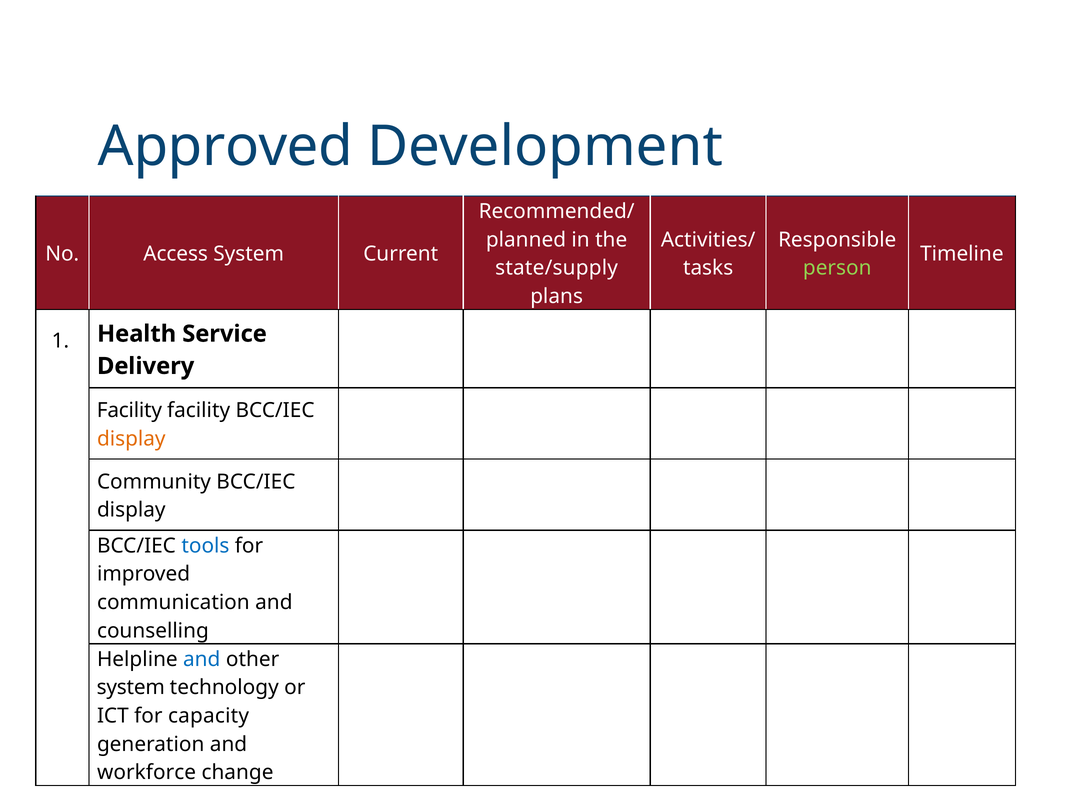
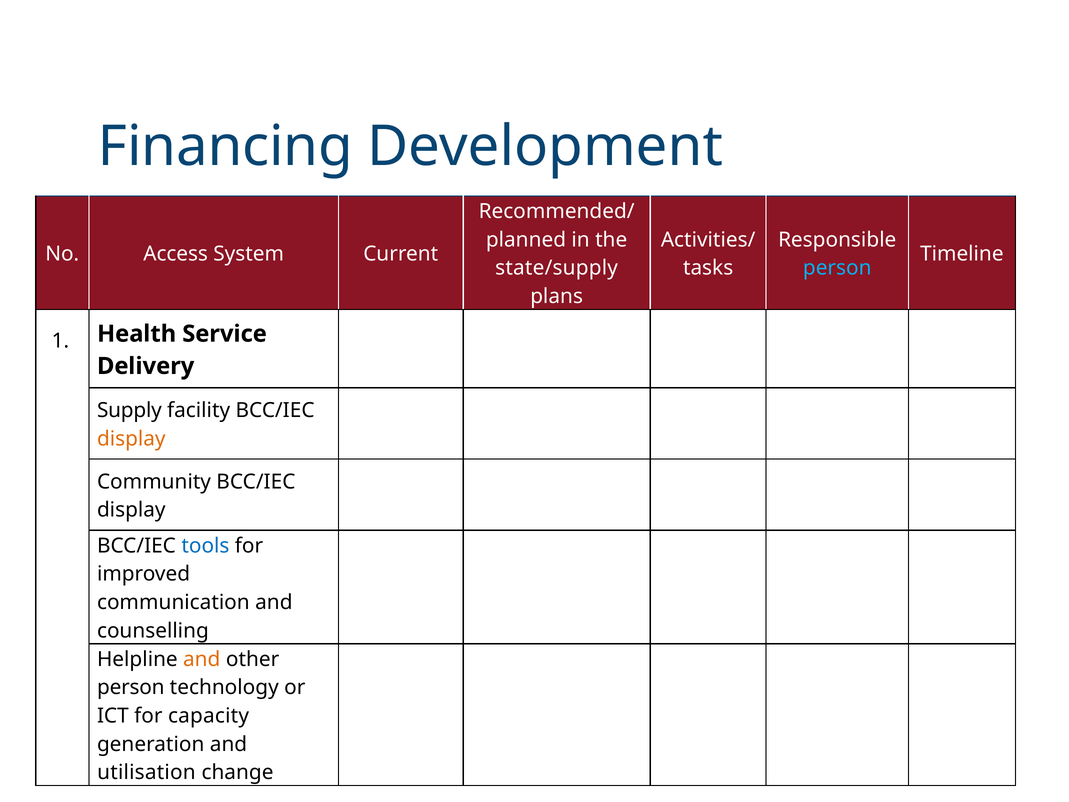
Approved: Approved -> Financing (225, 147)
person colour: light green -> light blue (837, 268)
Facility: Facility -> Supply (129, 410)
and colour: blue -> orange (202, 659)
system: system -> person (131, 687)
workforce: workforce -> utilisation (146, 772)
